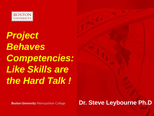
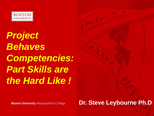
Like: Like -> Part (16, 69)
Talk: Talk -> Like (56, 80)
